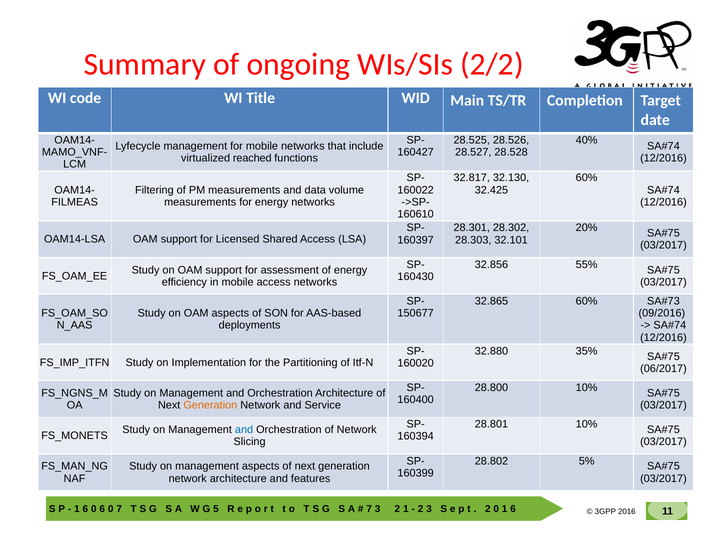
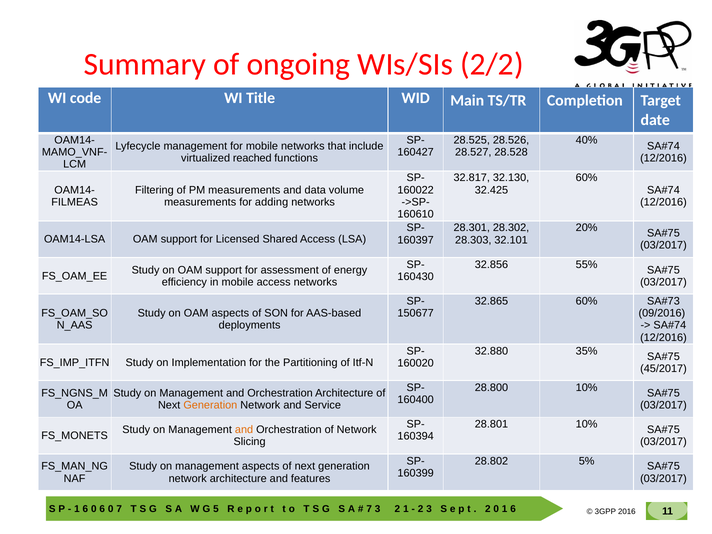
for energy: energy -> adding (272, 202)
06/2017: 06/2017 -> 45/2017 (663, 369)
and colour: blue -> orange (244, 430)
